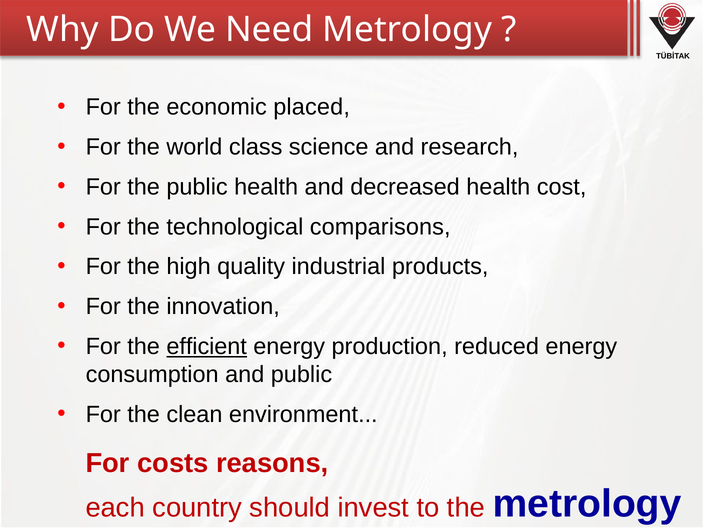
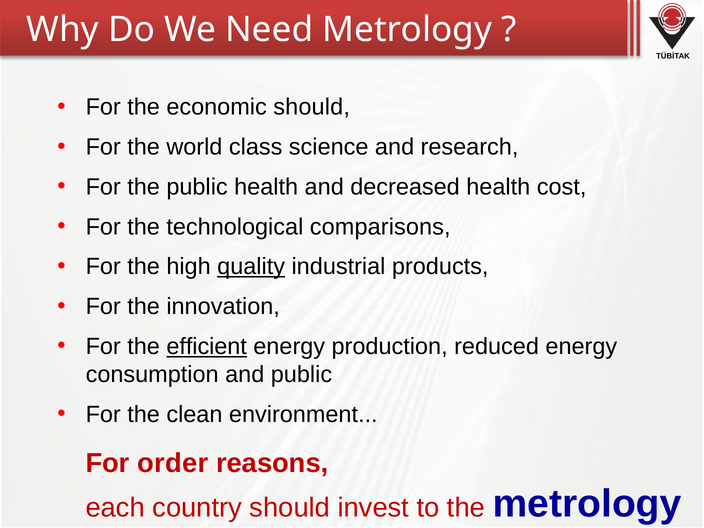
economic placed: placed -> should (312, 107)
quality underline: none -> present (251, 267)
costs: costs -> order (173, 463)
